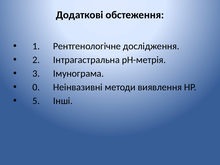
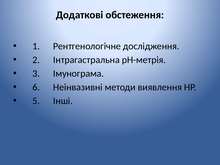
0: 0 -> 6 (36, 87)
